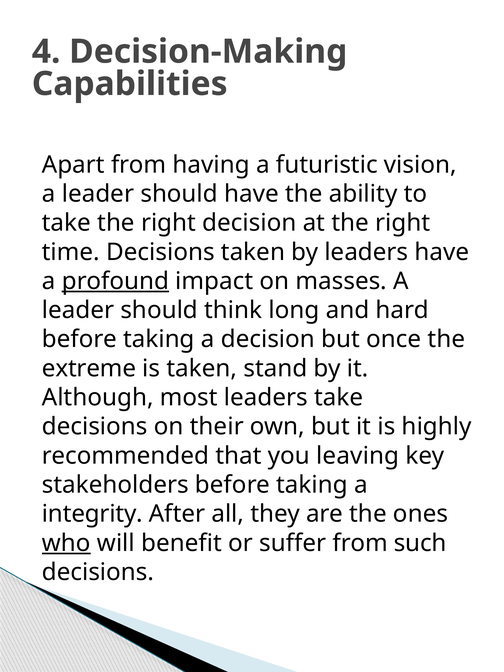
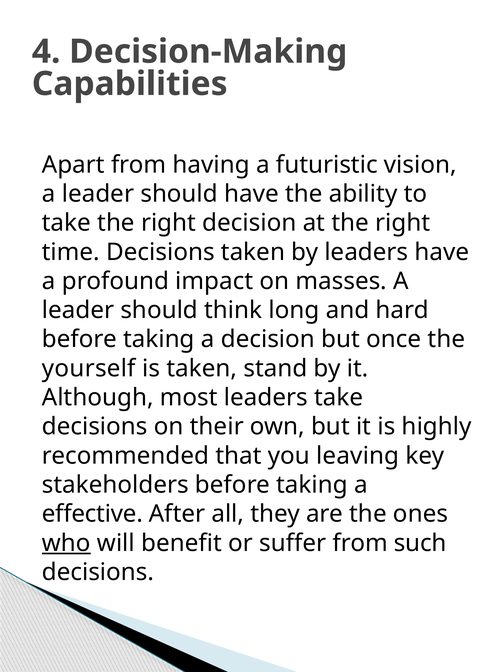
profound underline: present -> none (115, 281)
extreme: extreme -> yourself (89, 368)
integrity: integrity -> effective (92, 514)
